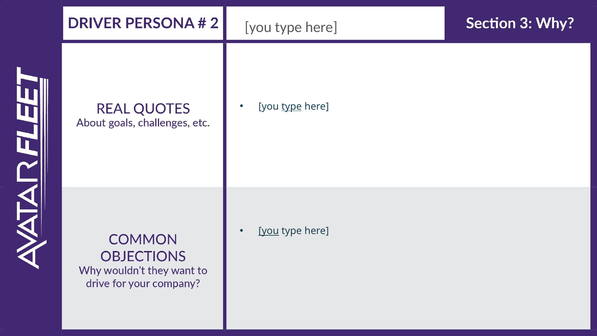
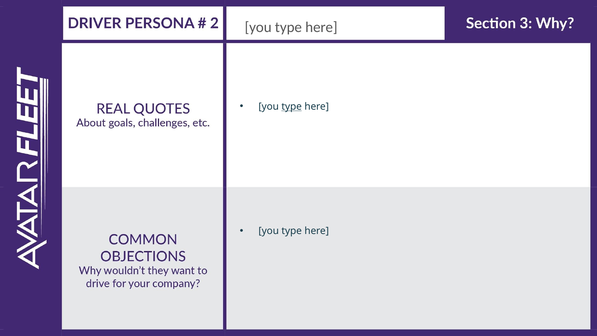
you underline: present -> none (269, 231)
